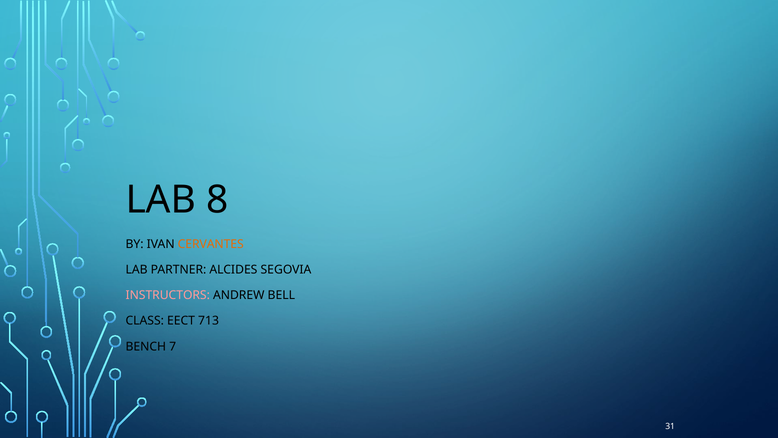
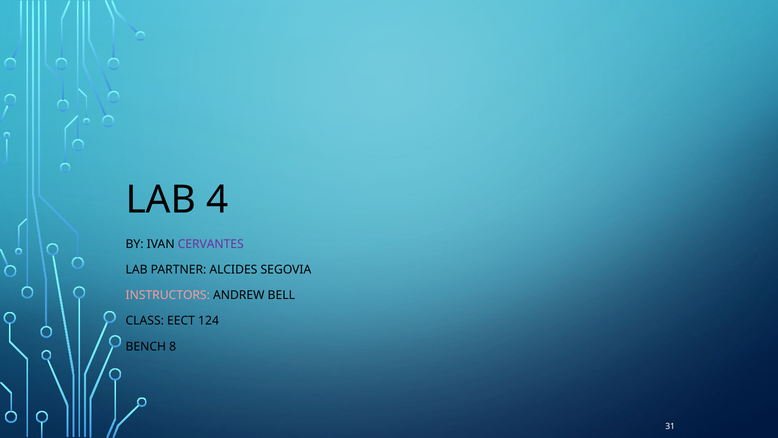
8: 8 -> 4 (217, 200)
CERVANTES colour: orange -> purple (211, 244)
713: 713 -> 124 (209, 321)
7: 7 -> 8 (173, 346)
